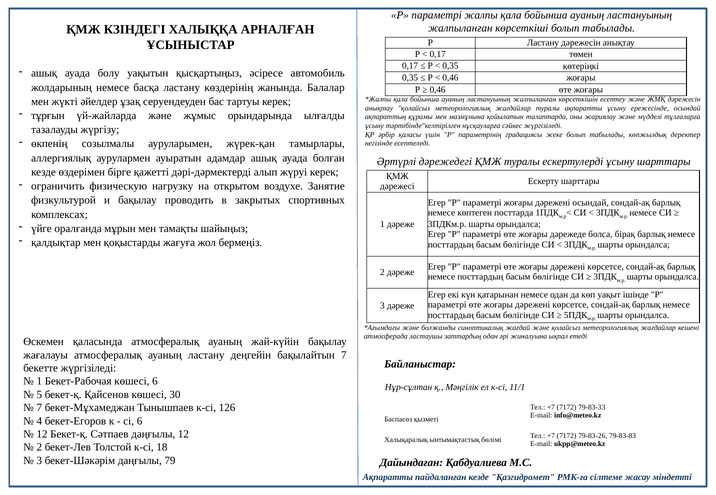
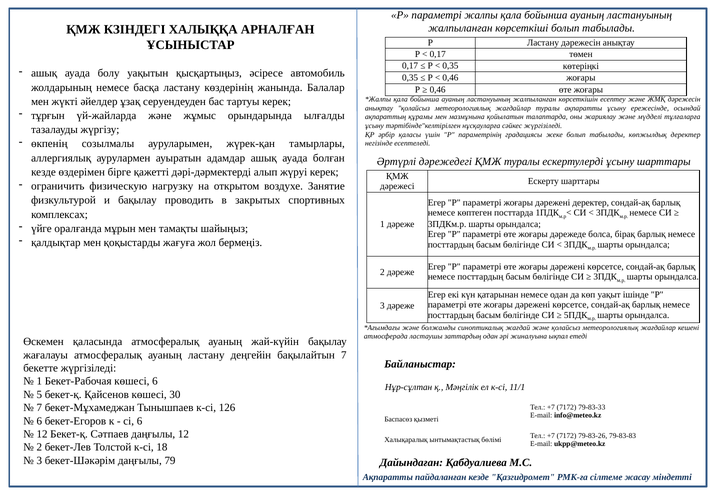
дәрежені осындай: осындай -> деректер (591, 203)
4: 4 -> 6 (39, 421)
